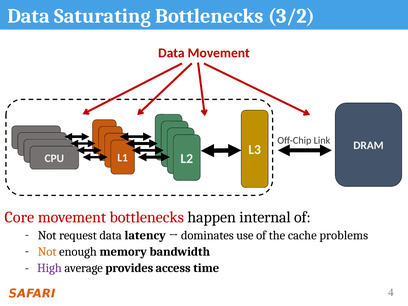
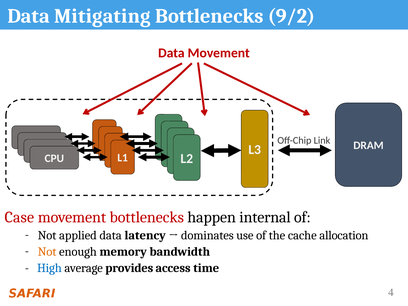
Saturating: Saturating -> Mitigating (102, 16)
3/2: 3/2 -> 9/2 (292, 16)
Core: Core -> Case (19, 217)
request: request -> applied (78, 236)
problems: problems -> allocation (344, 236)
High colour: purple -> blue (49, 268)
